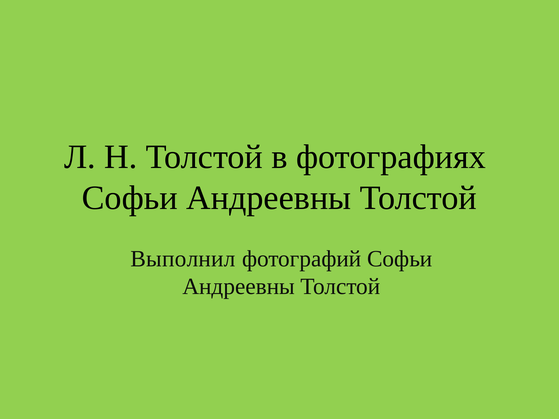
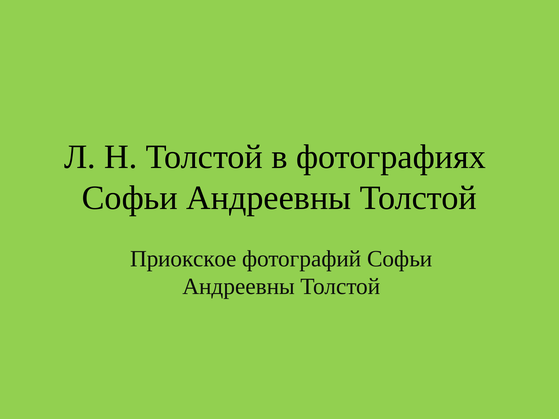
Выполнил: Выполнил -> Приокское (183, 259)
